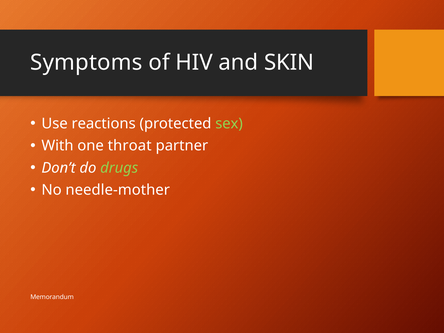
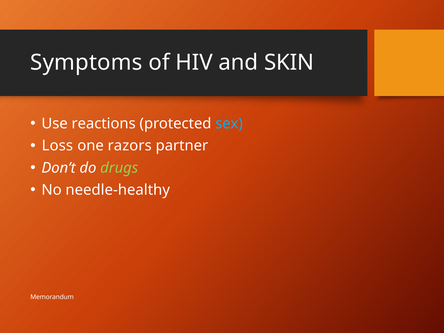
sex colour: light green -> light blue (229, 124)
With: With -> Loss (57, 146)
throat: throat -> razors (130, 146)
needle-mother: needle-mother -> needle-healthy (118, 190)
